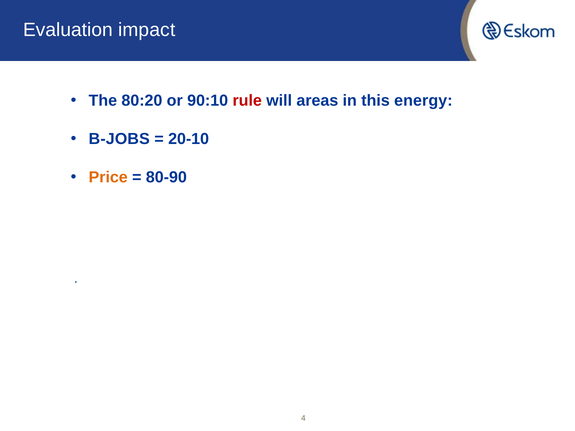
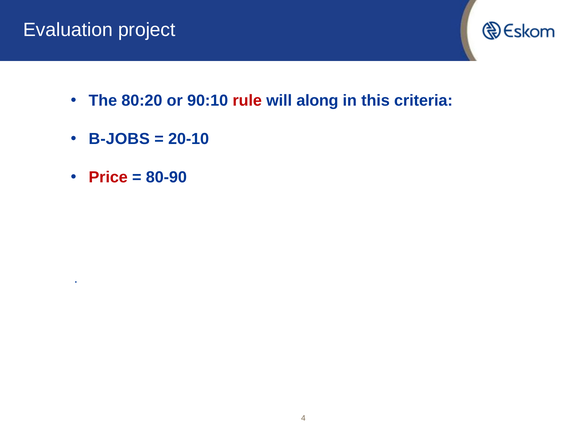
impact: impact -> project (147, 30)
areas: areas -> along (317, 101)
energy: energy -> criteria (423, 101)
Price colour: orange -> red (108, 177)
